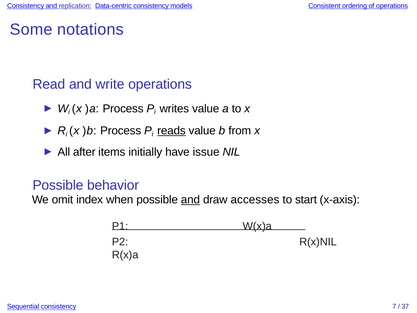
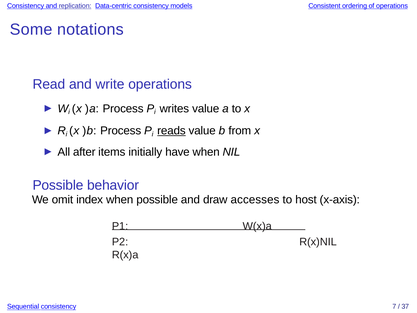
have issue: issue -> when (206, 152)
and underline: present -> none (190, 200)
start: start -> host (306, 200)
